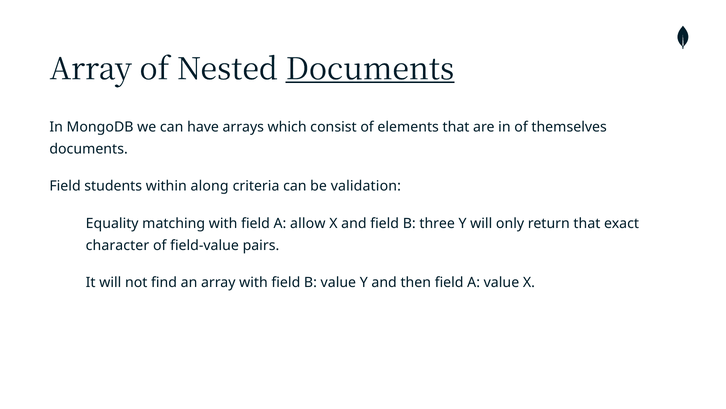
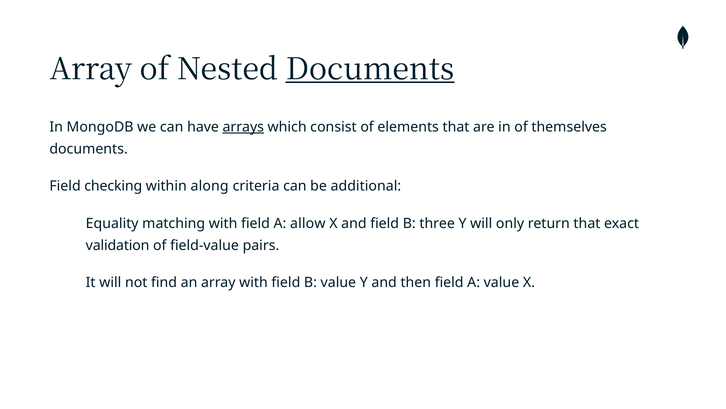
arrays underline: none -> present (243, 127)
students: students -> checking (113, 186)
validation: validation -> additional (366, 186)
character: character -> validation (118, 245)
